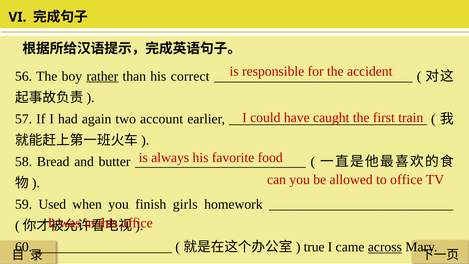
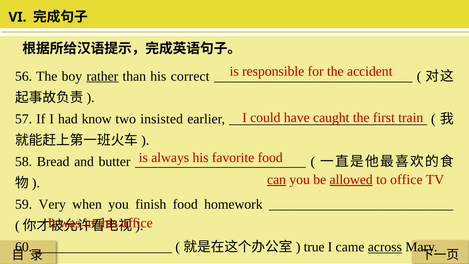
again: again -> know (97, 119)
account: account -> insisted (162, 119)
can underline: none -> present (277, 180)
allowed underline: none -> present (351, 180)
Used: Used -> Very (52, 204)
finish girls: girls -> food (185, 204)
